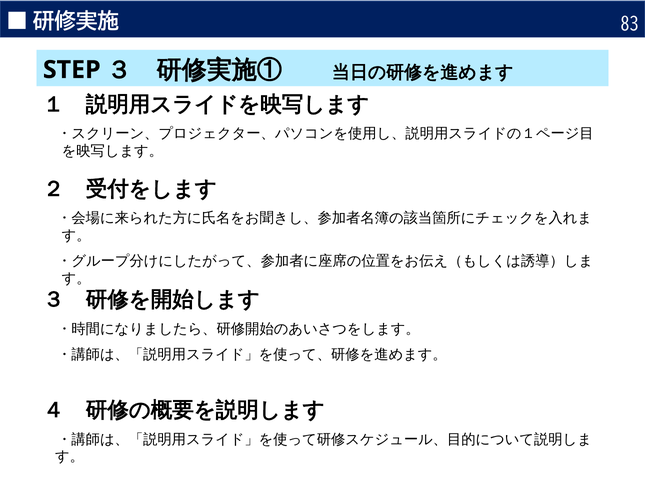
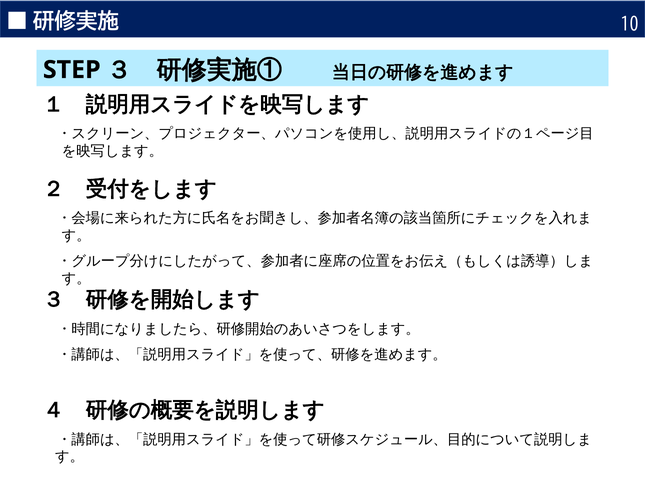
83: 83 -> 10 (630, 25)
